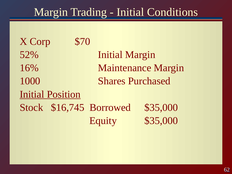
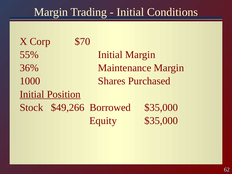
52%: 52% -> 55% (29, 55)
16%: 16% -> 36% (29, 68)
$16,745: $16,745 -> $49,266 (68, 107)
